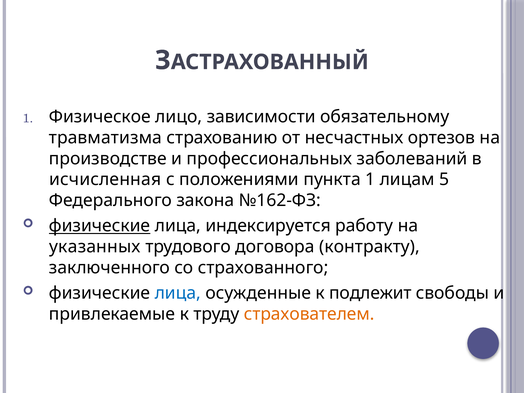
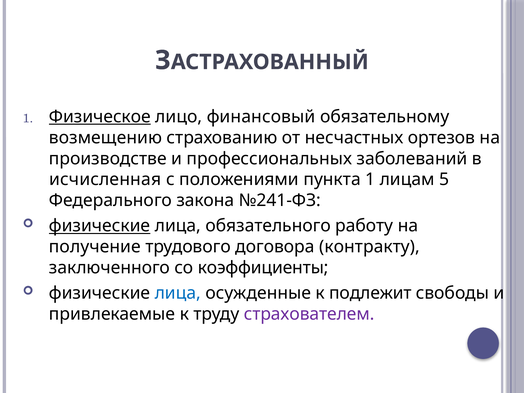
Физическое underline: none -> present (100, 117)
зависимости: зависимости -> финансовый (261, 117)
травматизма: травматизма -> возмещению (105, 138)
№162-ФЗ: №162-ФЗ -> №241-ФЗ (280, 201)
индексируется: индексируется -> обязательного (268, 226)
указанных: указанных -> получение (95, 247)
страхованного: страхованного -> коэффициенты (263, 268)
страхователем colour: orange -> purple (309, 314)
